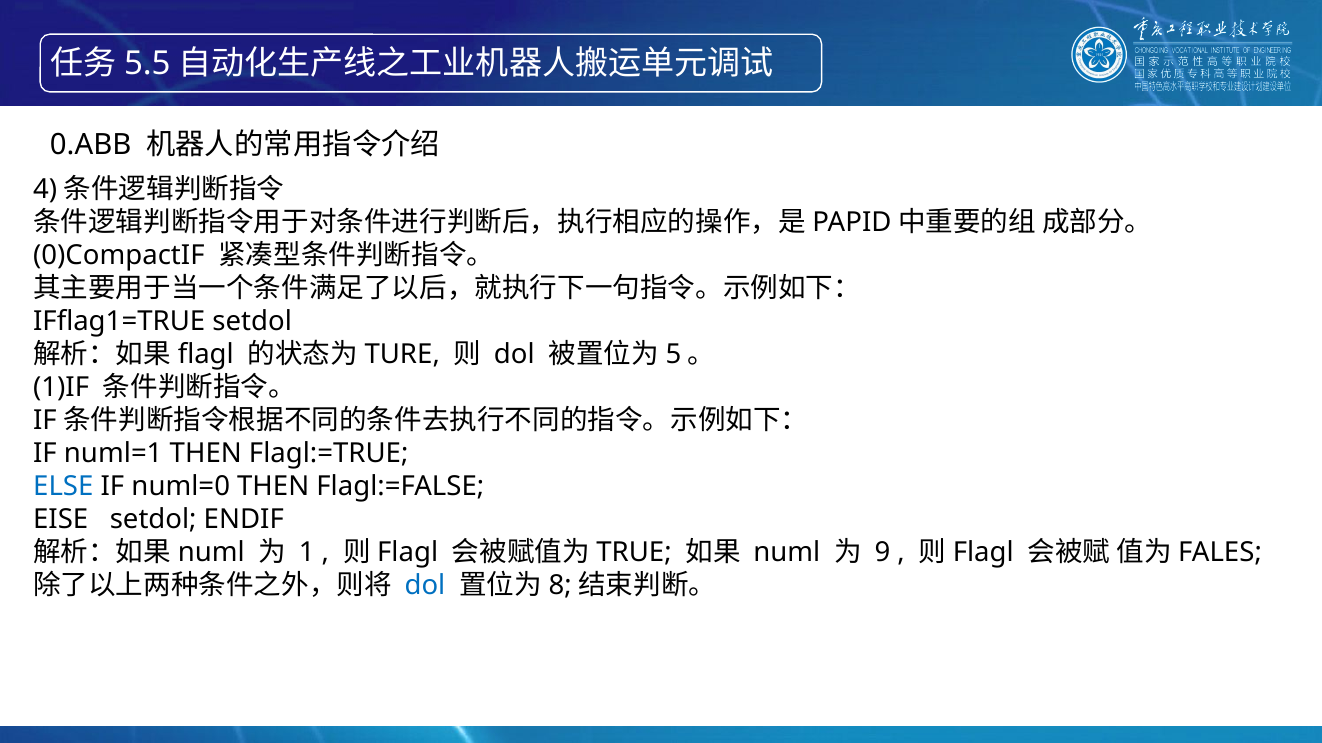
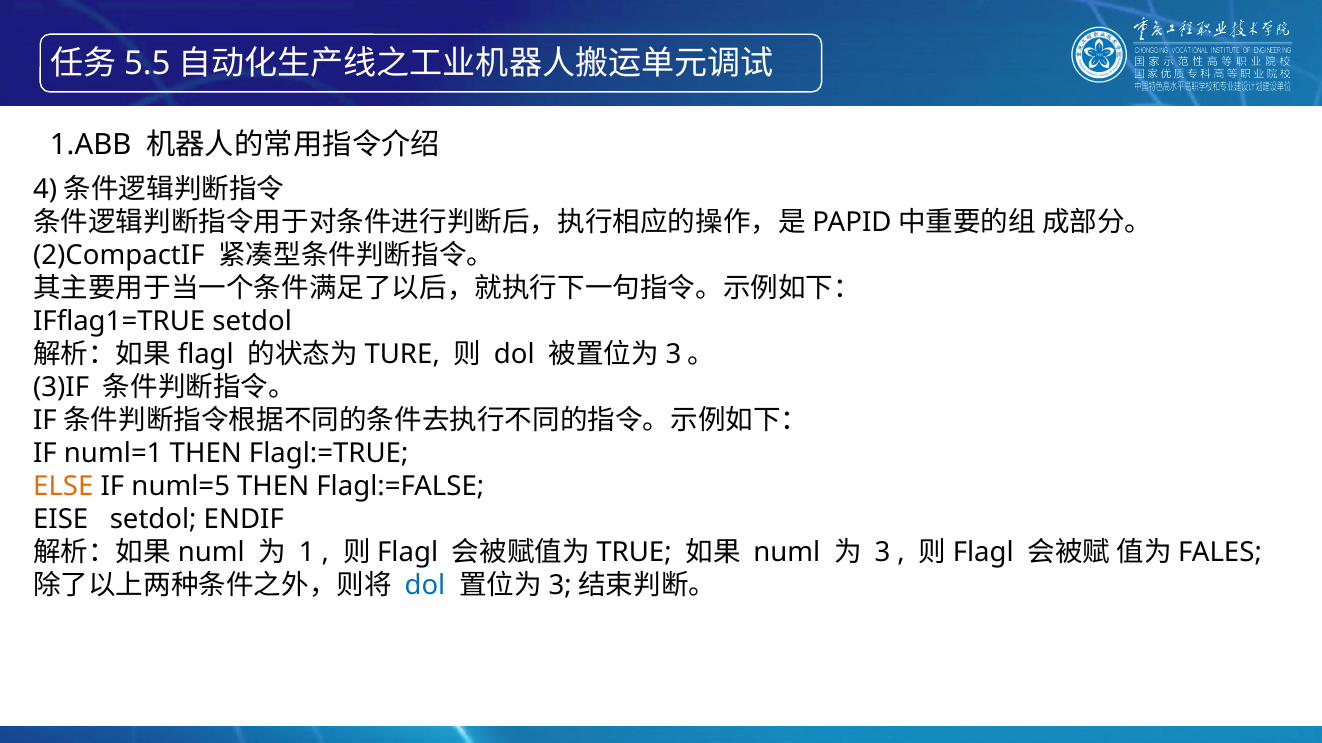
0.ABB: 0.ABB -> 1.ABB (91, 145)
0)CompactIF: 0)CompactIF -> 2)CompactIF (119, 256)
5: 5 -> 3 (673, 355)
1)IF: 1)IF -> 3)IF (61, 388)
ELSE colour: blue -> orange (63, 487)
numl=0: numl=0 -> numl=5 (181, 487)
9: 9 -> 3 (882, 553)
8: 8 -> 3 (560, 586)
